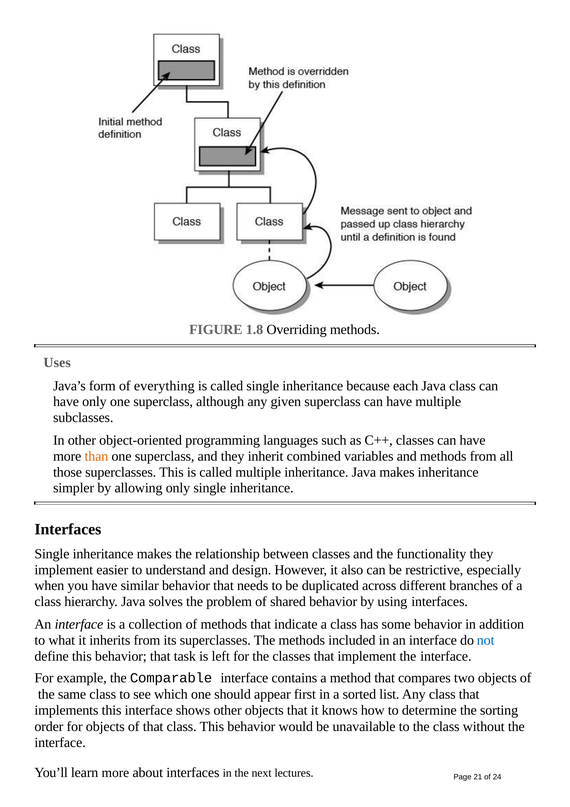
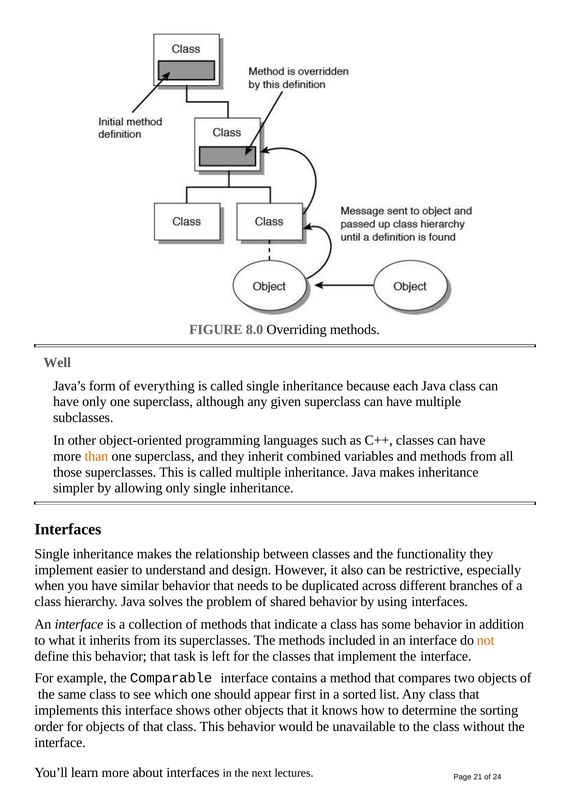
1.8: 1.8 -> 8.0 (255, 329)
Uses: Uses -> Well (57, 362)
not colour: blue -> orange (486, 640)
